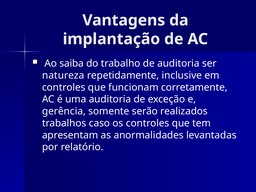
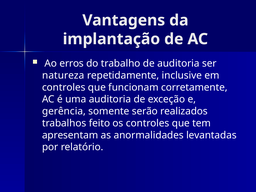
saiba: saiba -> erros (72, 63)
caso: caso -> feito (99, 123)
